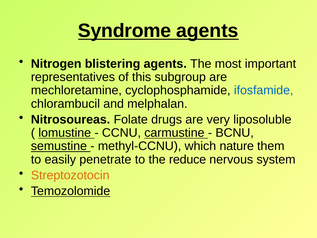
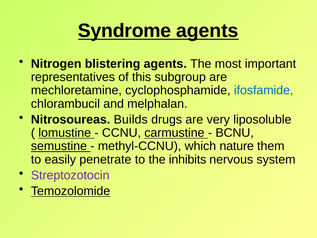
Folate: Folate -> Builds (131, 119)
reduce: reduce -> inhibits (188, 159)
Streptozotocin colour: orange -> purple (70, 175)
